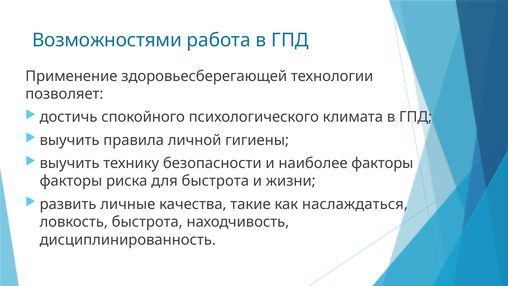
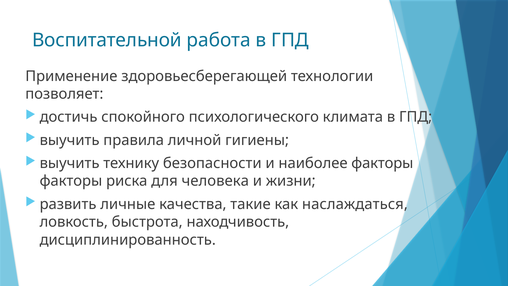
Возможностями: Возможностями -> Воспитательной (107, 40)
для быстрота: быстрота -> человека (215, 181)
